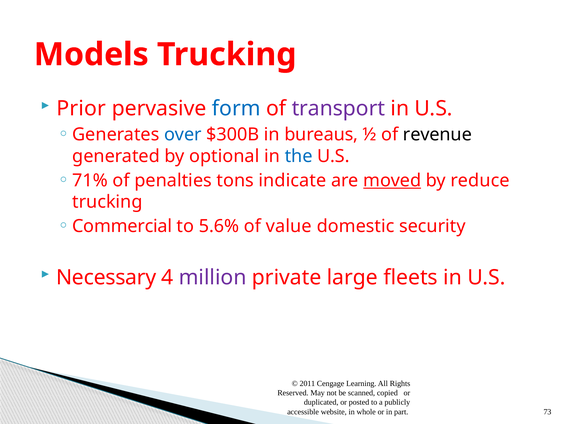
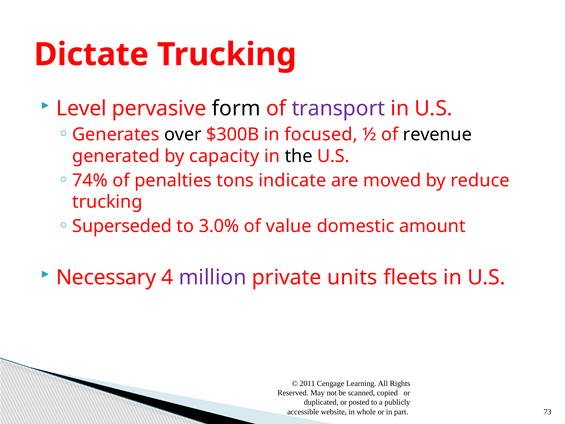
Models: Models -> Dictate (91, 55)
Prior: Prior -> Level (81, 109)
form colour: blue -> black (236, 109)
over colour: blue -> black (183, 134)
bureaus: bureaus -> focused (321, 134)
optional: optional -> capacity (224, 156)
the colour: blue -> black (299, 156)
71%: 71% -> 74% (90, 180)
moved underline: present -> none (392, 180)
Commercial: Commercial -> Superseded (122, 226)
5.6%: 5.6% -> 3.0% (219, 226)
security: security -> amount (432, 226)
large: large -> units (352, 277)
